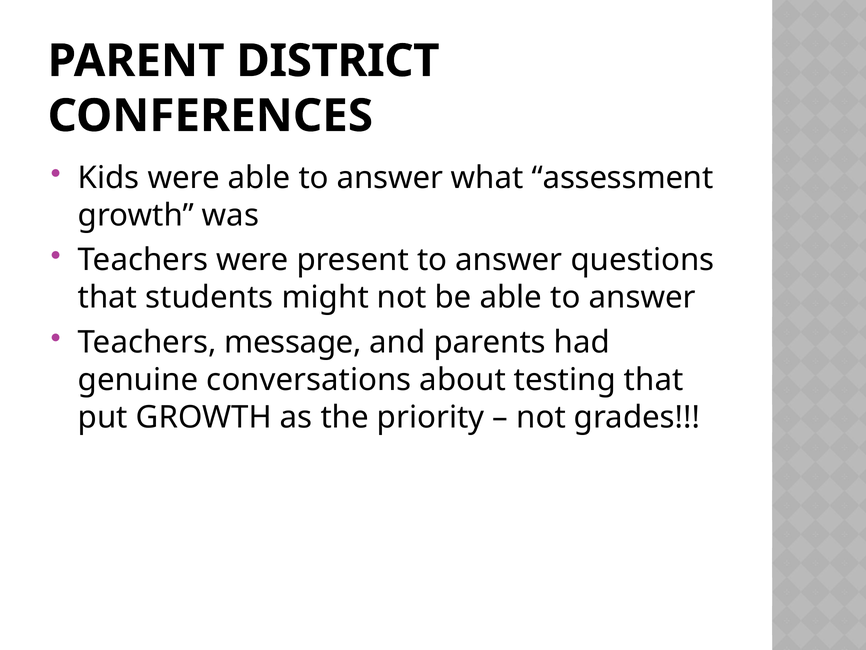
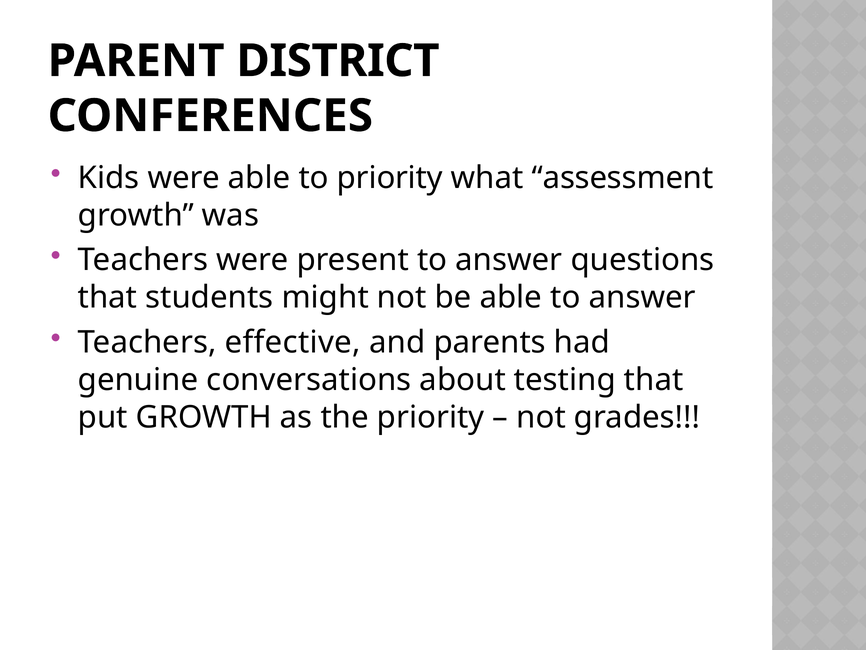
were able to answer: answer -> priority (390, 178)
message: message -> effective (293, 342)
